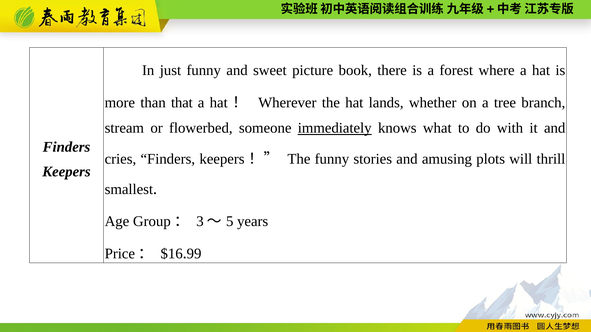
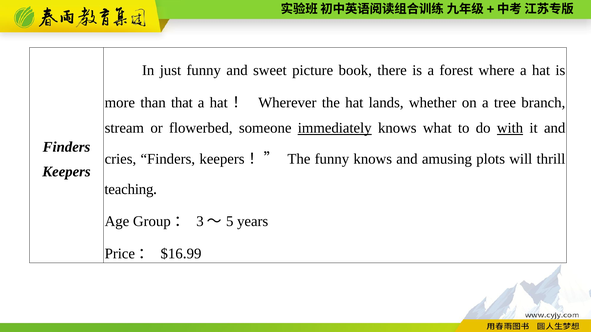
with underline: none -> present (510, 128)
funny stories: stories -> knows (373, 159)
smallest: smallest -> teaching (129, 190)
